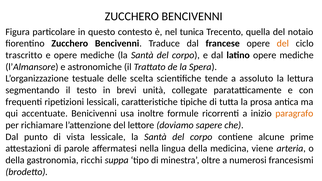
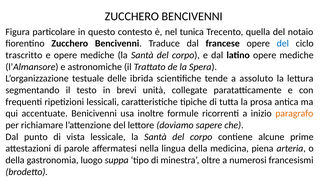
del colour: orange -> blue (283, 44)
scelta: scelta -> ibrida (142, 79)
viene: viene -> piena (262, 149)
ricchi: ricchi -> luogo (92, 160)
